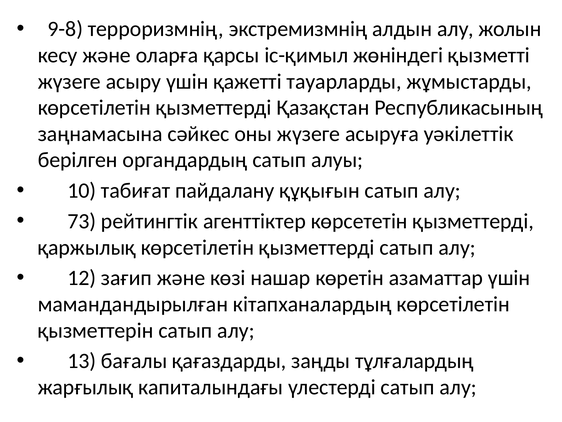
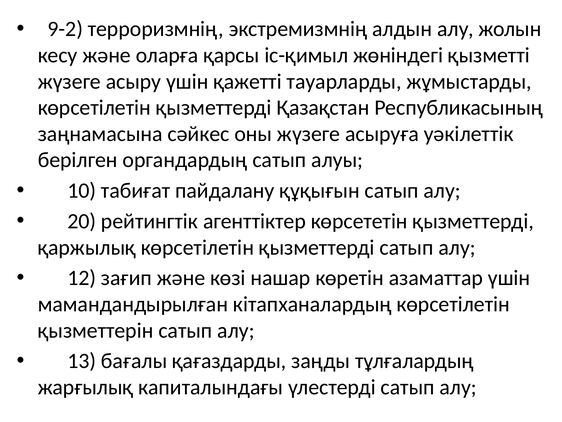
9-8: 9-8 -> 9-2 (65, 29)
73: 73 -> 20 (82, 221)
